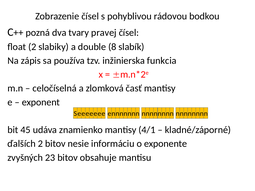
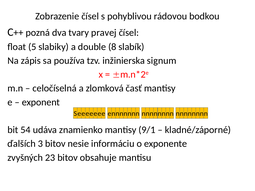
float 2: 2 -> 5 (32, 47)
funkcia: funkcia -> signum (162, 61)
45: 45 -> 54 (26, 130)
4/1: 4/1 -> 9/1 (147, 130)
ďalších 2: 2 -> 3 (40, 144)
